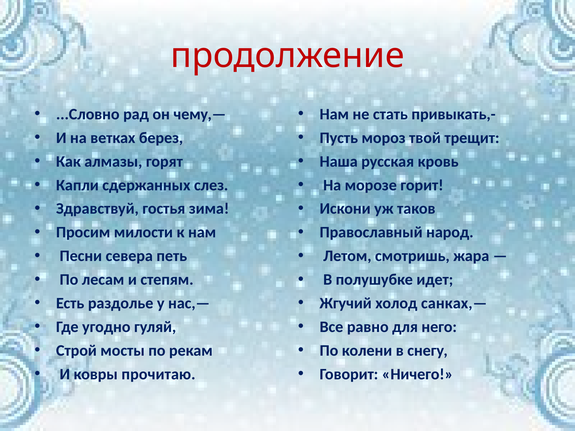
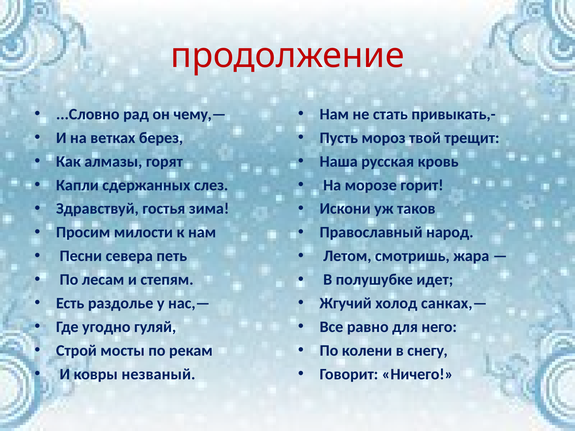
прочитаю: прочитаю -> незваный (158, 374)
